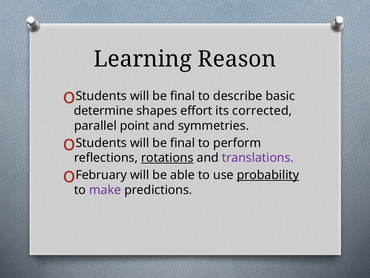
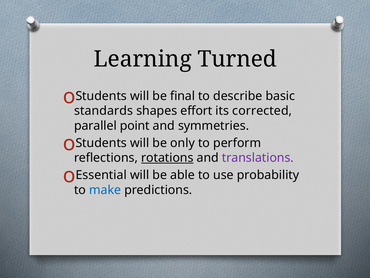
Reason: Reason -> Turned (237, 59)
determine: determine -> standards (104, 111)
final: final -> only (183, 143)
February: February -> Essential (101, 175)
probability underline: present -> none (268, 175)
make colour: purple -> blue (105, 190)
